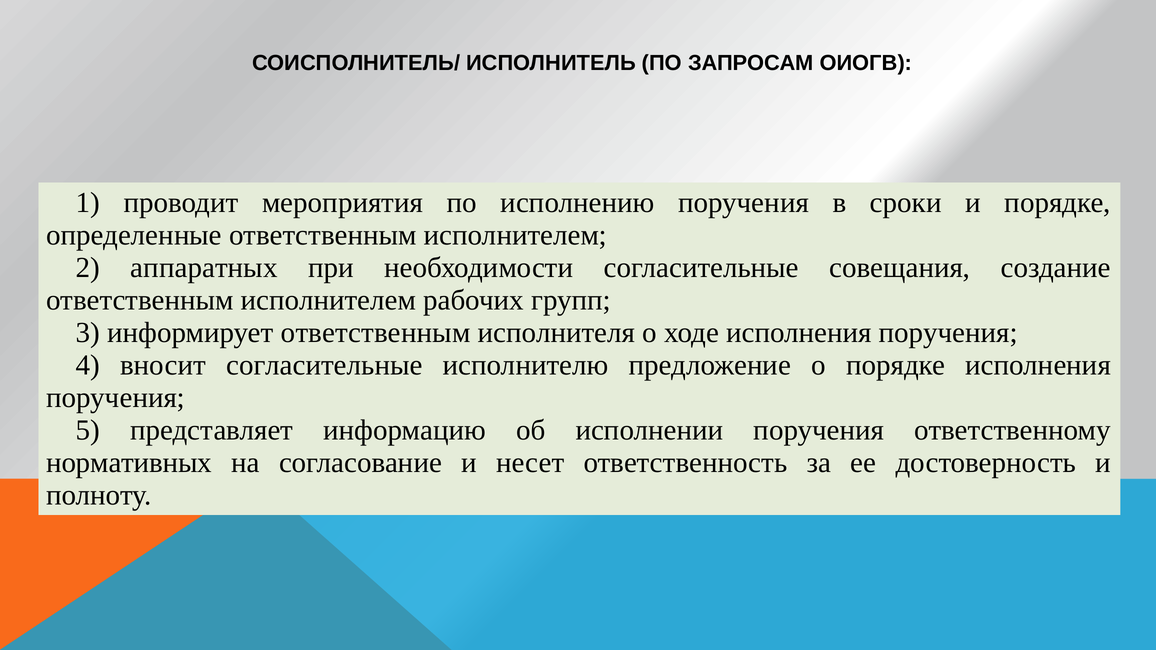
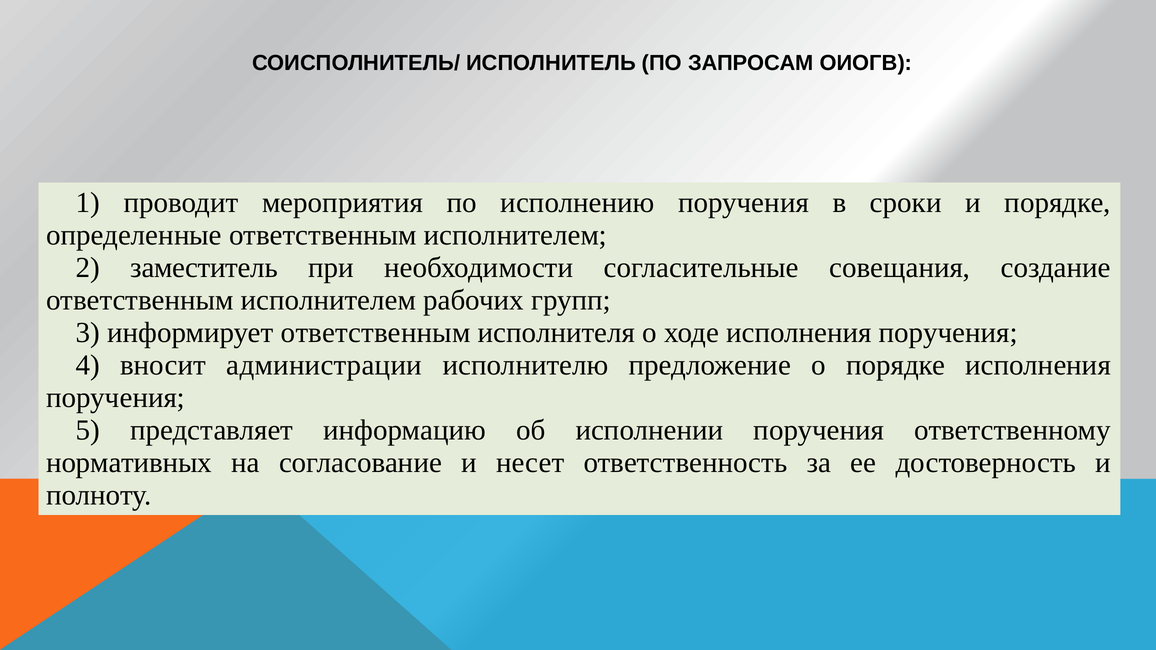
аппаратных: аппаратных -> заместитель (204, 268)
вносит согласительные: согласительные -> администрации (324, 365)
